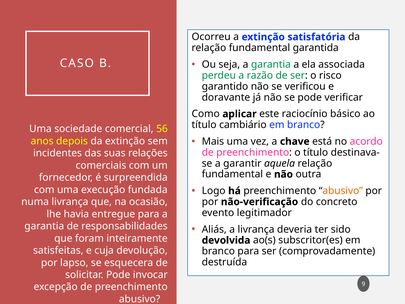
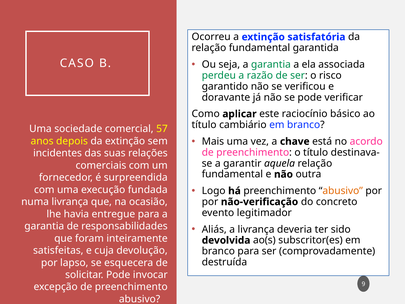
56: 56 -> 57 (162, 129)
